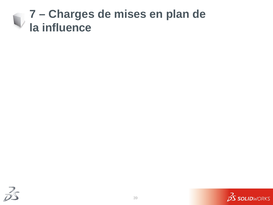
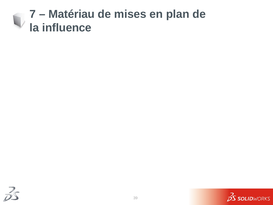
Charges: Charges -> Matériau (72, 14)
